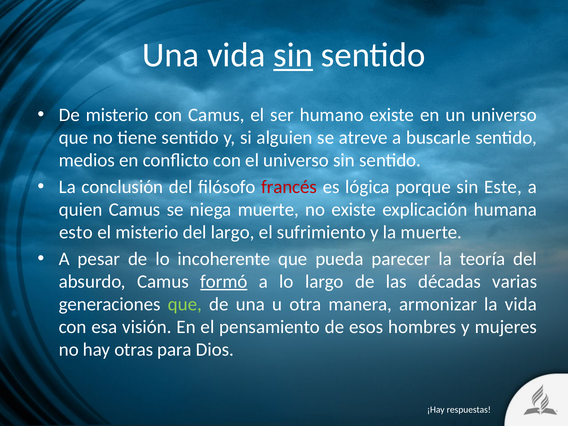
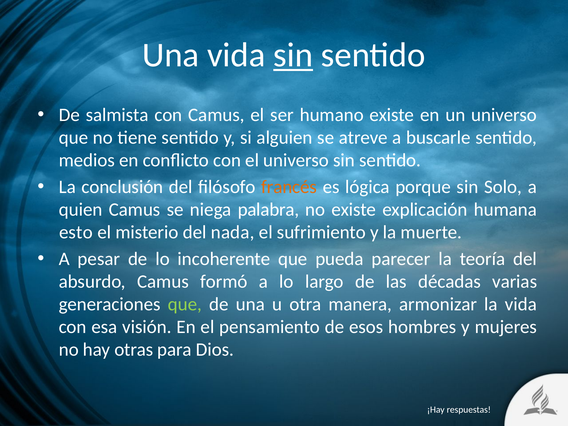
De misterio: misterio -> salmista (117, 115)
francés colour: red -> orange (289, 187)
Este: Este -> Solo (503, 187)
niega muerte: muerte -> palabra (268, 210)
del largo: largo -> nada (233, 232)
formó underline: present -> none (224, 282)
